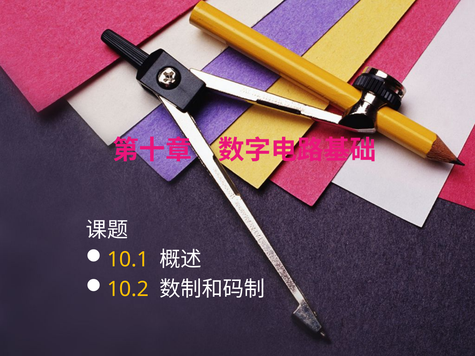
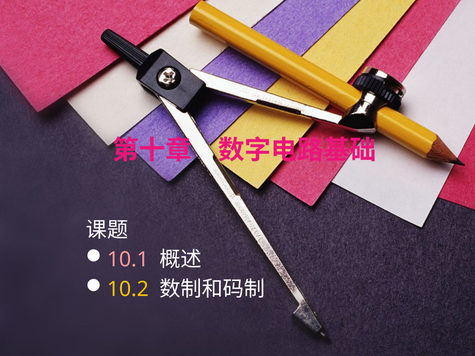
10.1 colour: yellow -> pink (128, 260)
